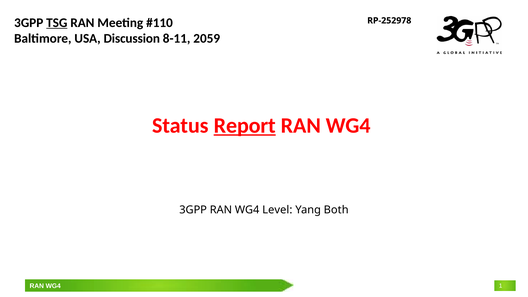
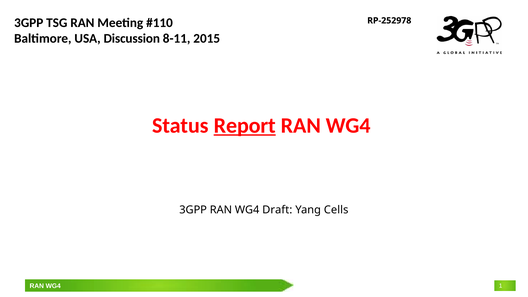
TSG underline: present -> none (57, 23)
2059: 2059 -> 2015 (207, 39)
Level: Level -> Draft (277, 210)
Both: Both -> Cells (336, 210)
